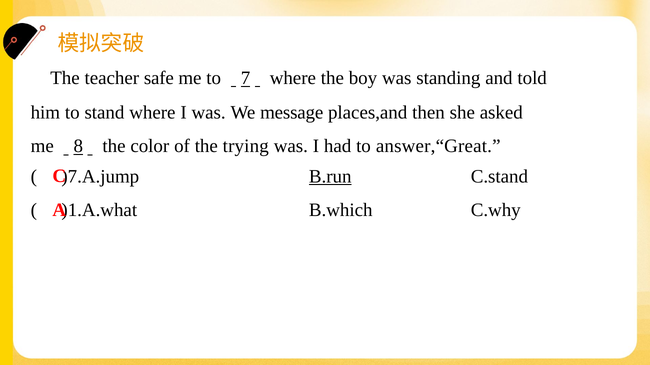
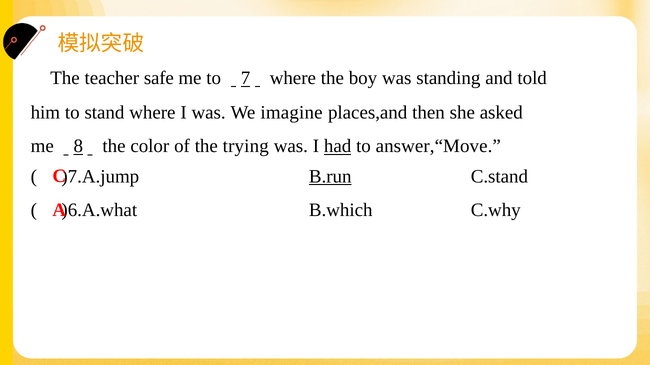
message: message -> imagine (292, 113)
had underline: none -> present (338, 146)
answer,“Great: answer,“Great -> answer,“Move (438, 146)
)1.A.what: )1.A.what -> )6.A.what (99, 211)
